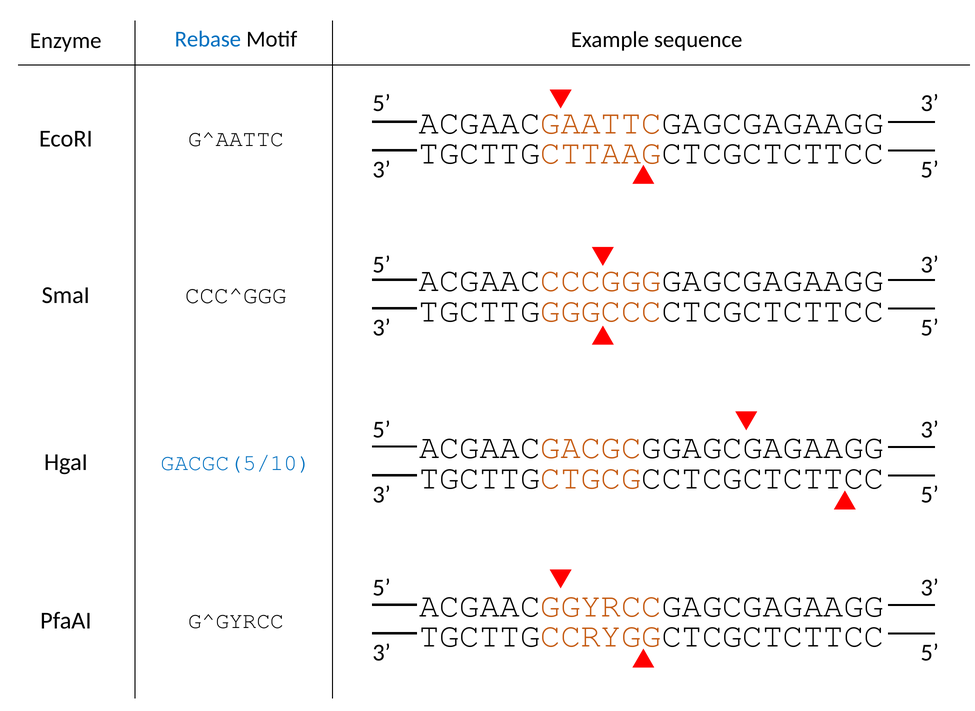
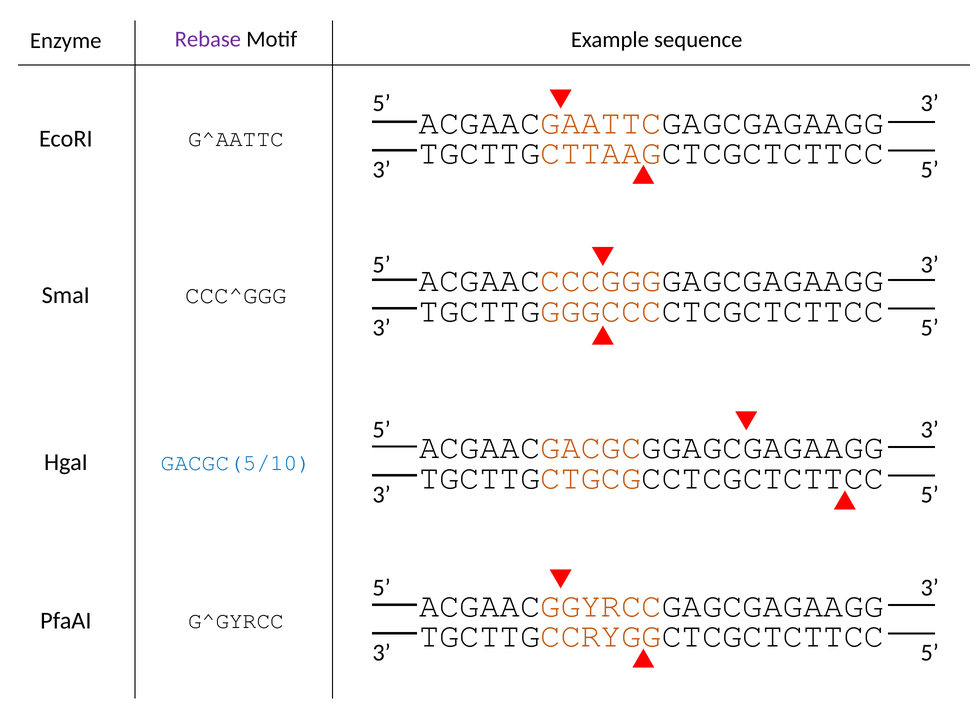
Rebase colour: blue -> purple (208, 39)
